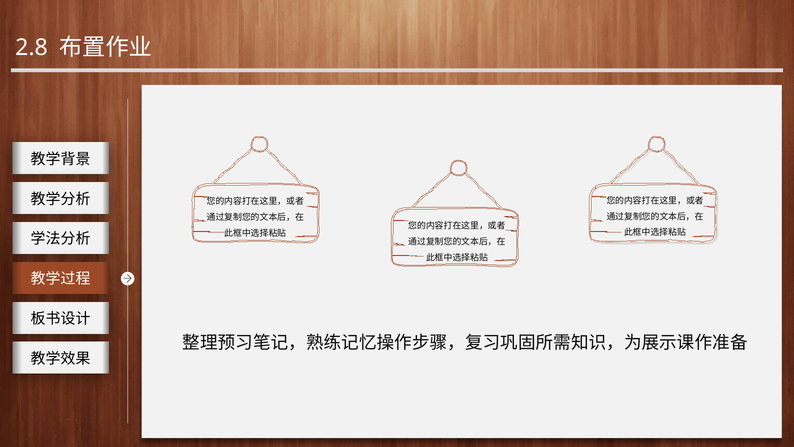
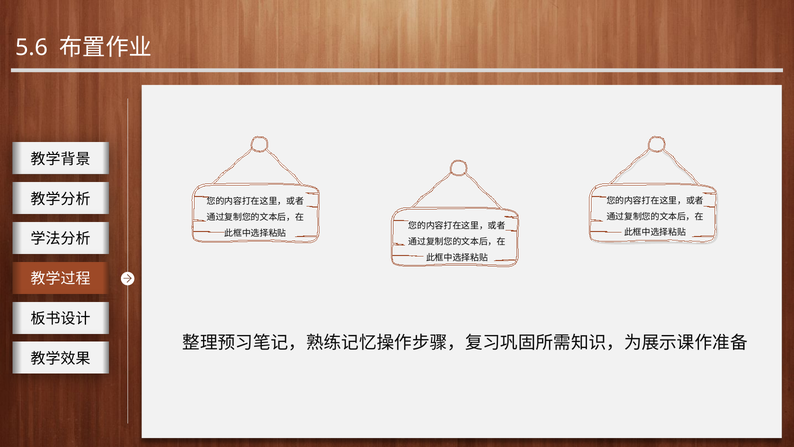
2.8: 2.8 -> 5.6 (31, 47)
